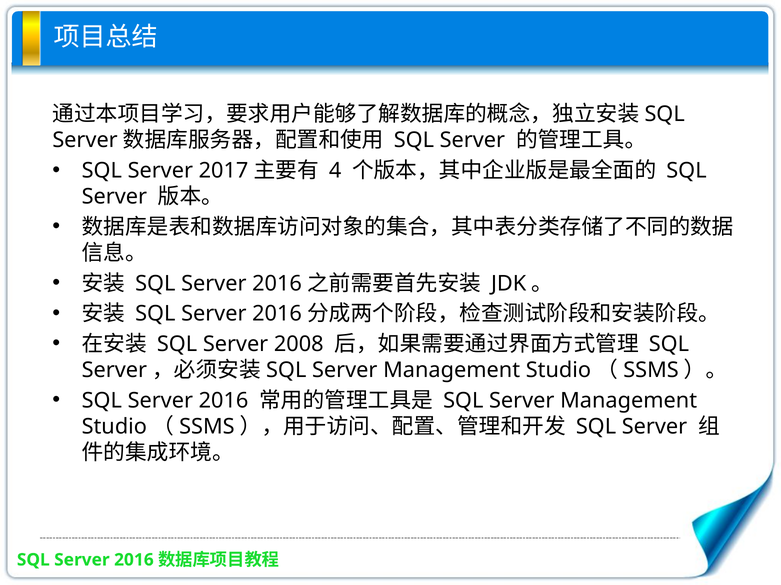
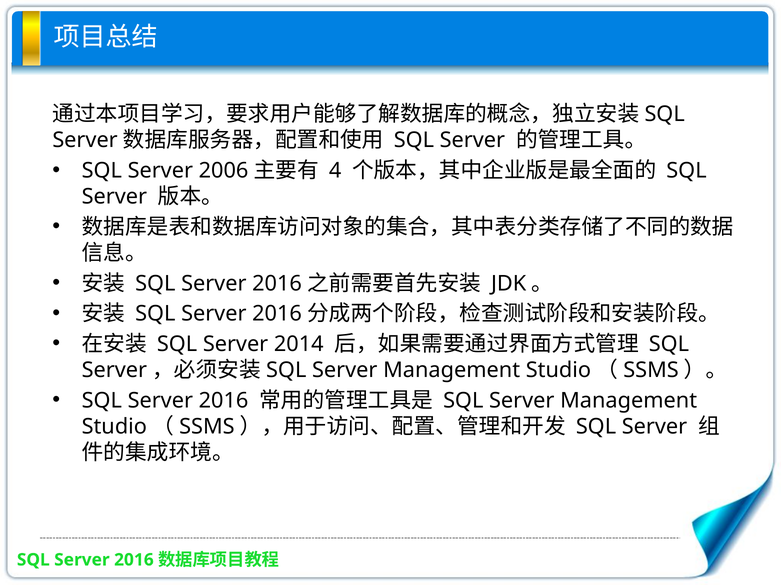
2017: 2017 -> 2006 (224, 171)
2008: 2008 -> 2014 (299, 344)
